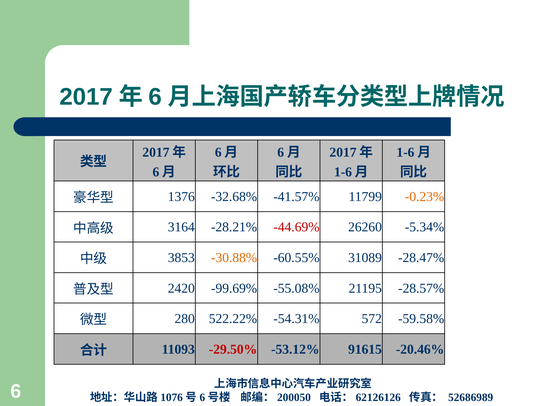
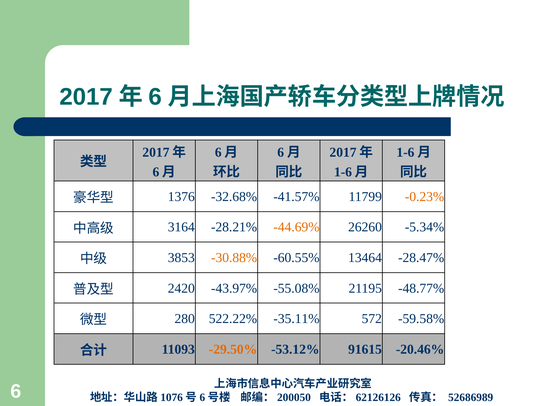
-44.69% colour: red -> orange (296, 227)
31089: 31089 -> 13464 (365, 258)
-99.69%: -99.69% -> -43.97% (234, 288)
-28.57%: -28.57% -> -48.77% (421, 288)
-54.31%: -54.31% -> -35.11% (296, 319)
-29.50% colour: red -> orange (233, 349)
